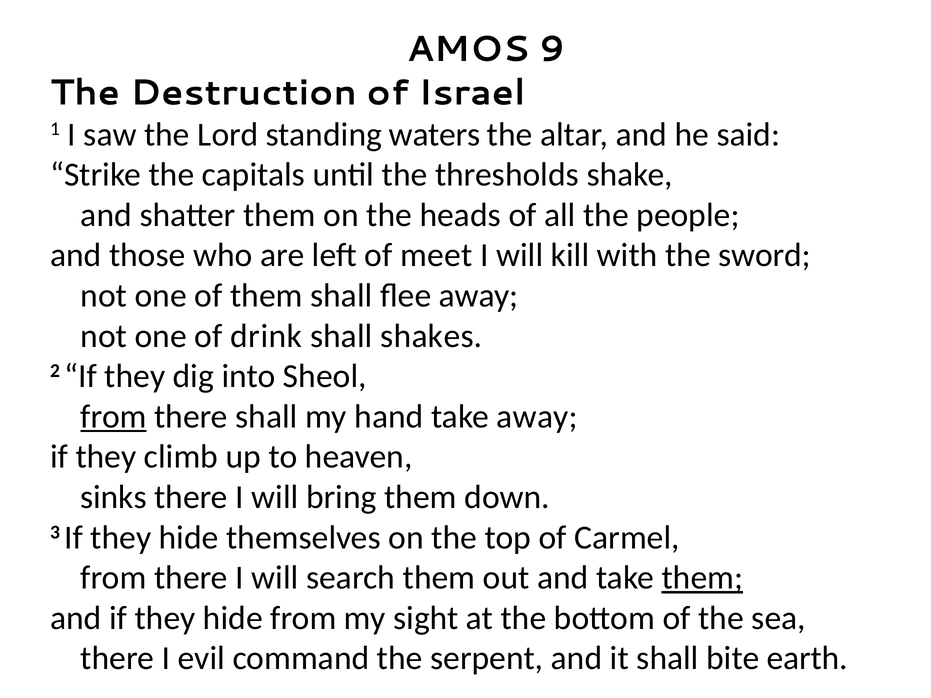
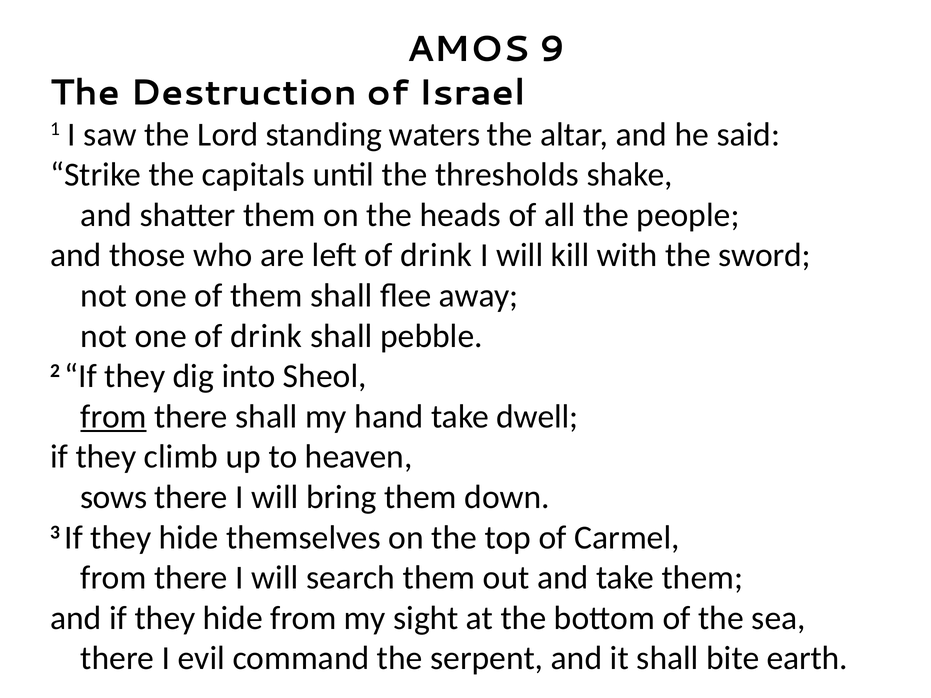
left of meet: meet -> drink (436, 255)
shakes: shakes -> pebble (431, 336)
take away: away -> dwell (537, 417)
sinks: sinks -> sows (114, 497)
them underline: present -> none (702, 578)
